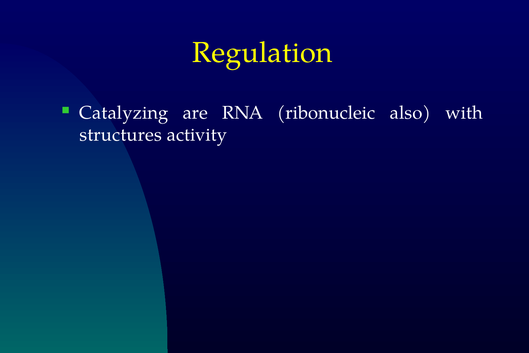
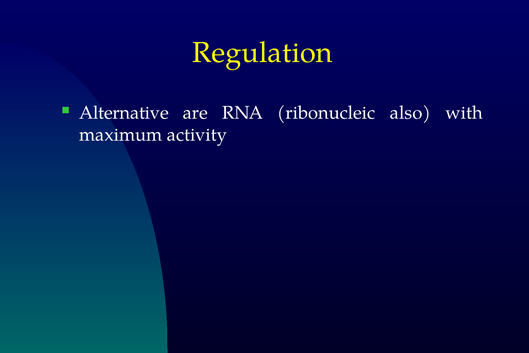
Catalyzing: Catalyzing -> Alternative (124, 113)
structures: structures -> maximum (121, 135)
